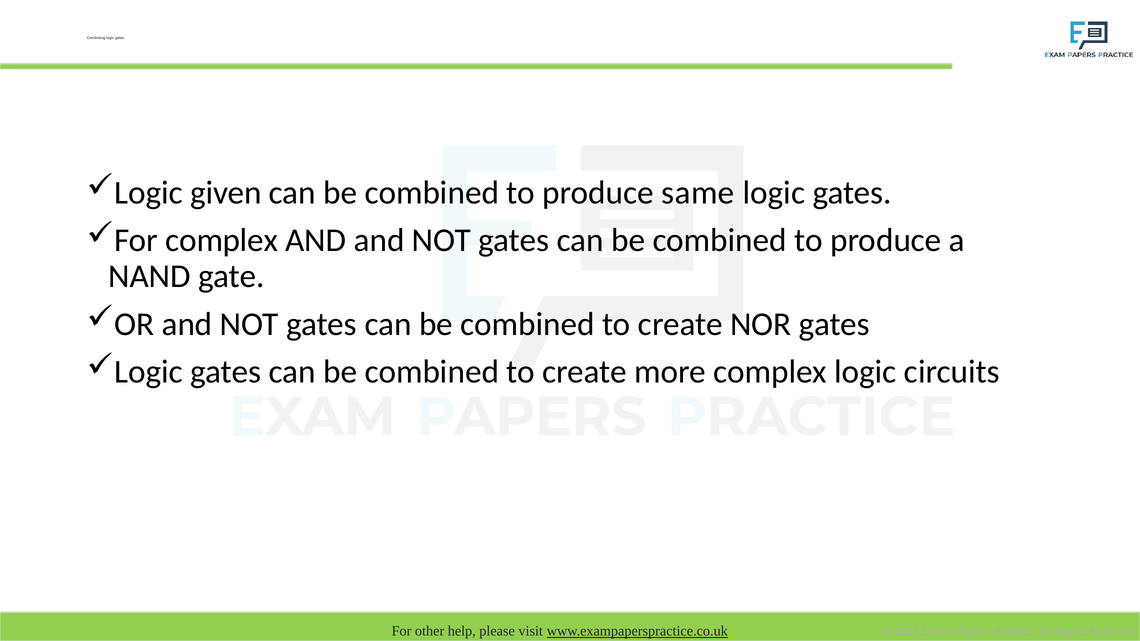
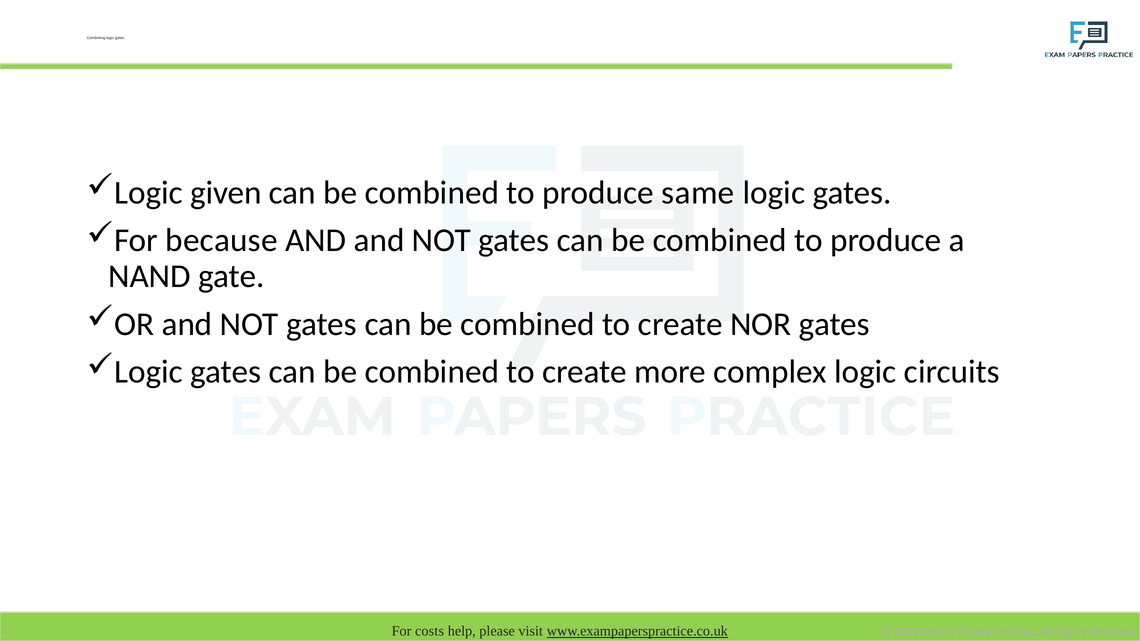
For complex: complex -> because (222, 241)
other: other -> costs (430, 631)
